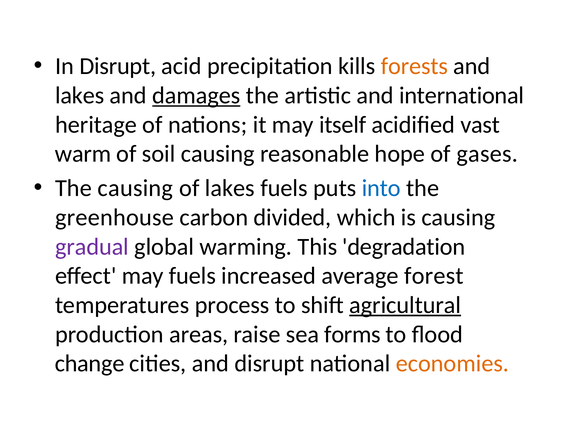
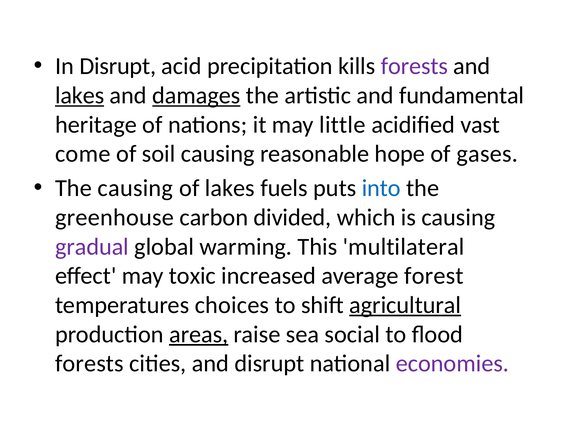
forests colour: orange -> purple (414, 66)
lakes underline: none -> present (80, 95)
international: international -> fundamental (462, 95)
itself: itself -> little (342, 125)
warm: warm -> come (83, 154)
degradation: degradation -> multilateral (404, 246)
may fuels: fuels -> toxic (192, 276)
process: process -> choices (232, 305)
areas underline: none -> present (199, 334)
forms: forms -> social (352, 334)
change: change -> forests (89, 363)
economies colour: orange -> purple (452, 363)
